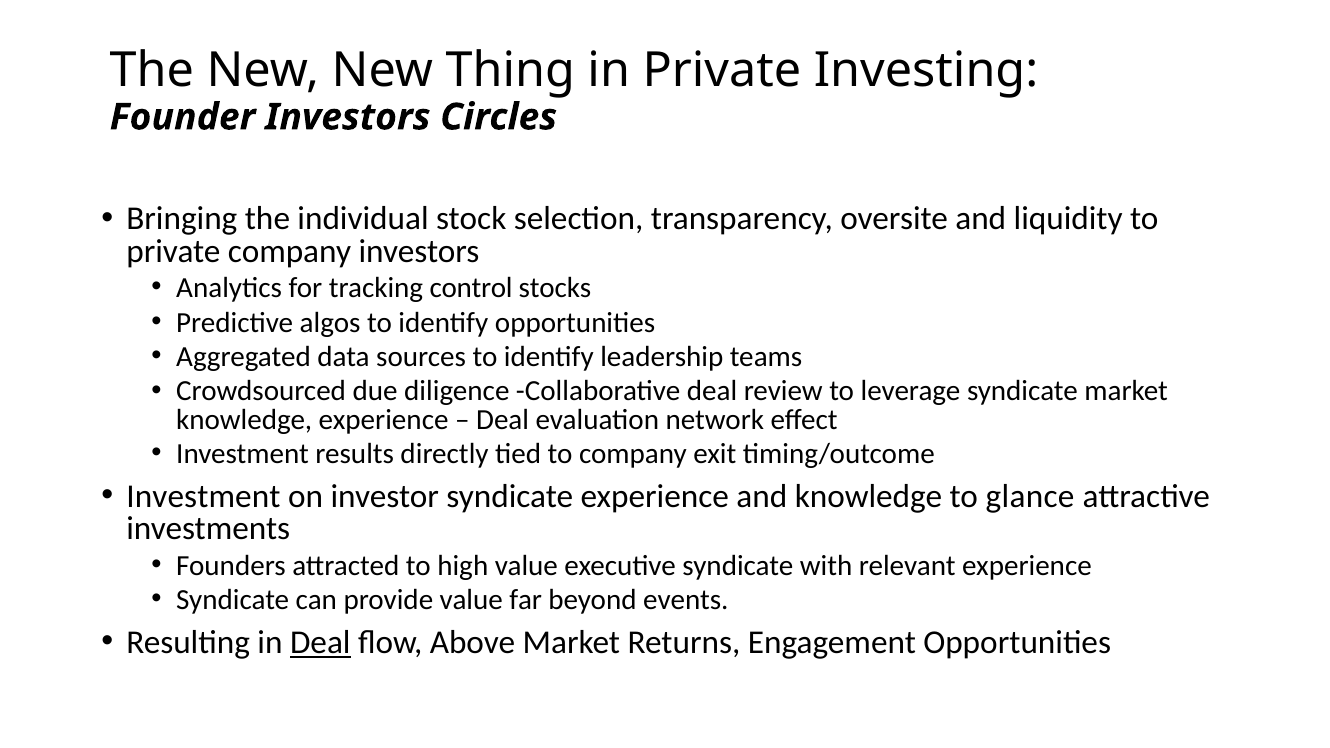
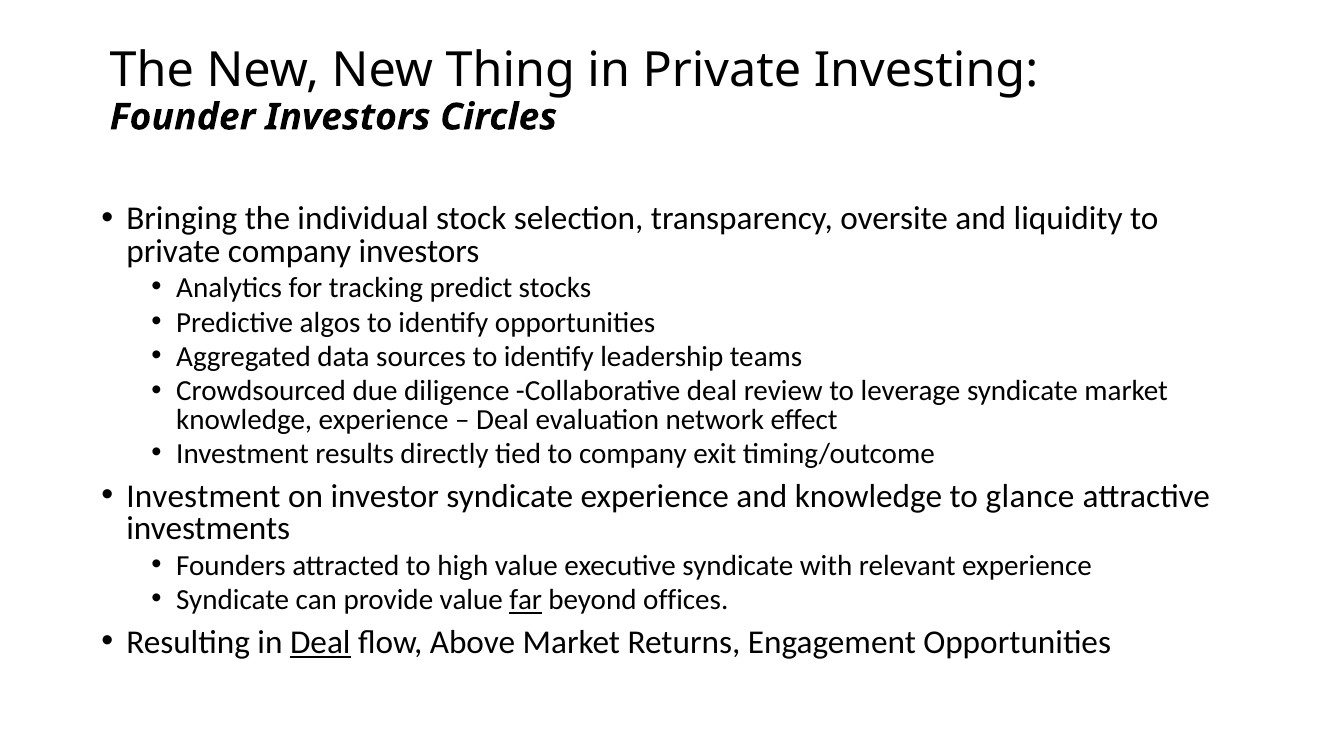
control: control -> predict (471, 288)
far underline: none -> present (526, 600)
events: events -> offices (686, 600)
